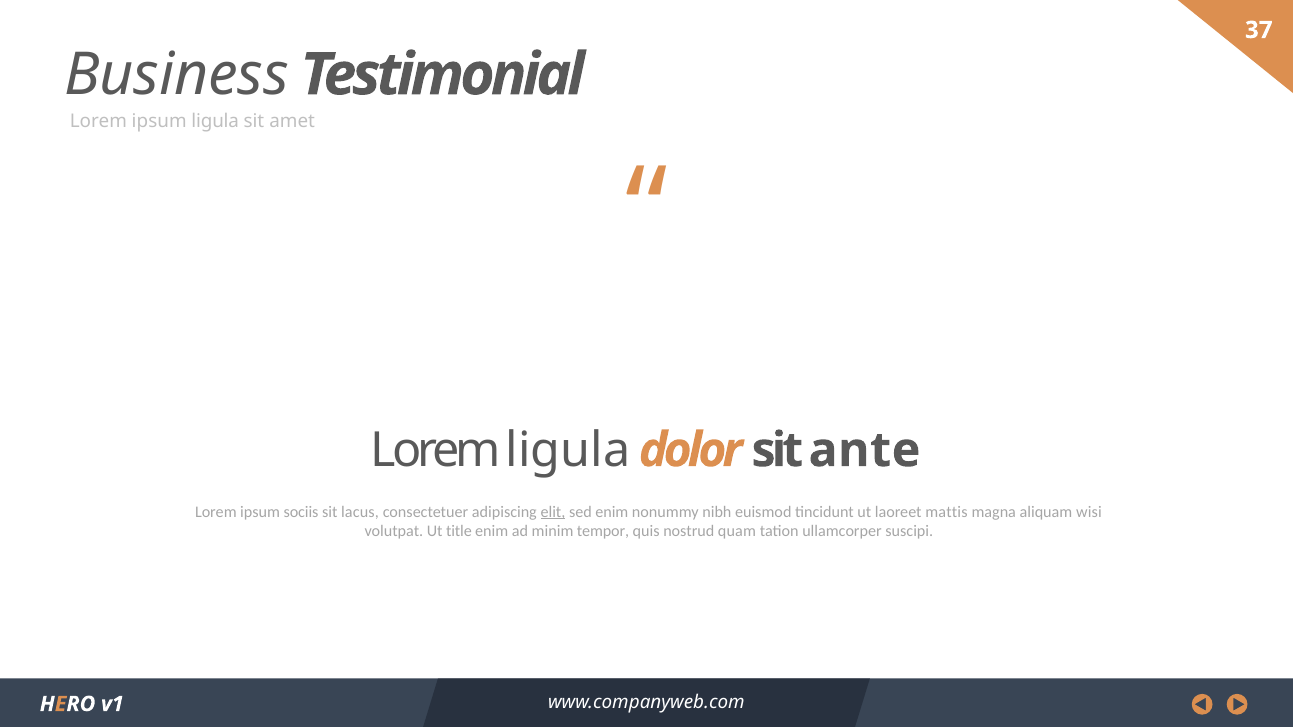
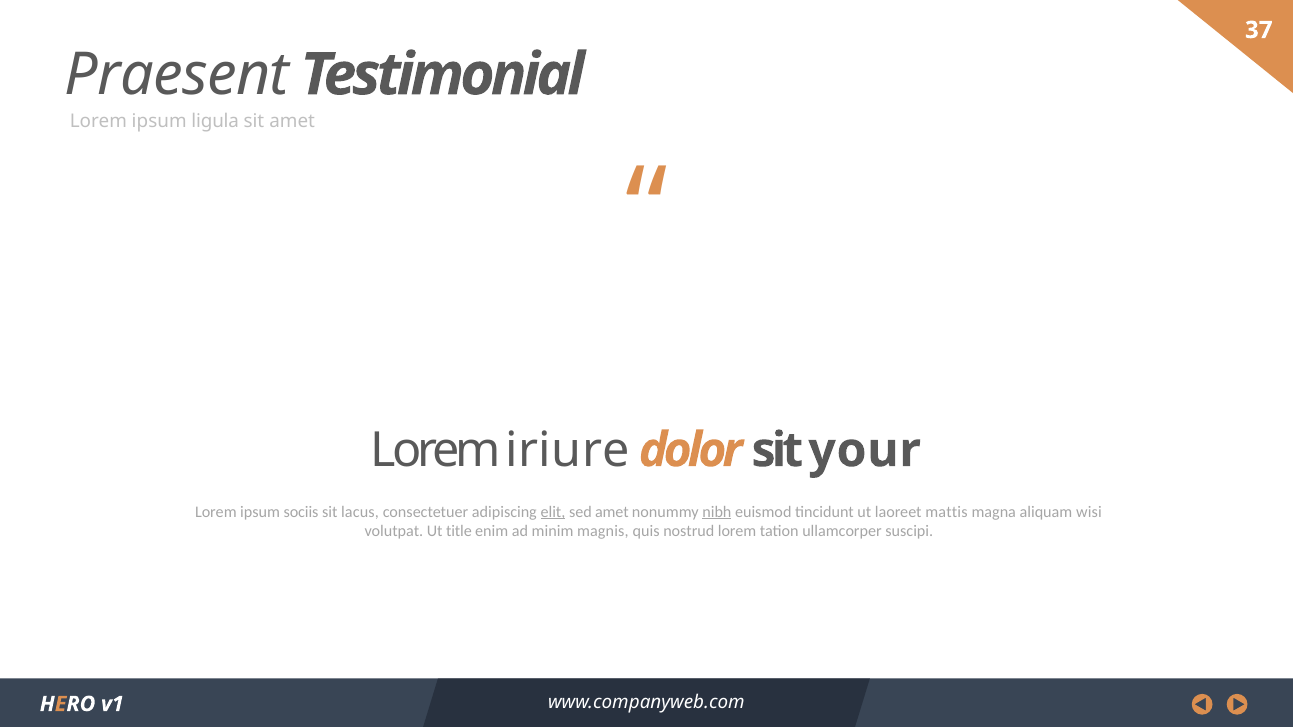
Business: Business -> Praesent (177, 75)
Lorem ligula: ligula -> iriure (568, 450)
ante: ante -> your (865, 450)
sed enim: enim -> amet (612, 512)
nibh underline: none -> present (717, 512)
tempor: tempor -> magnis (603, 531)
nostrud quam: quam -> lorem (737, 531)
